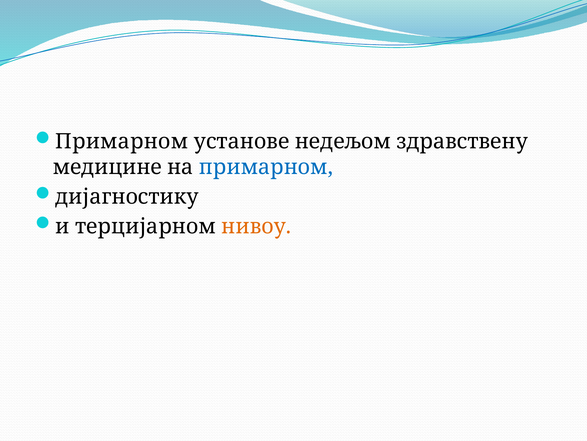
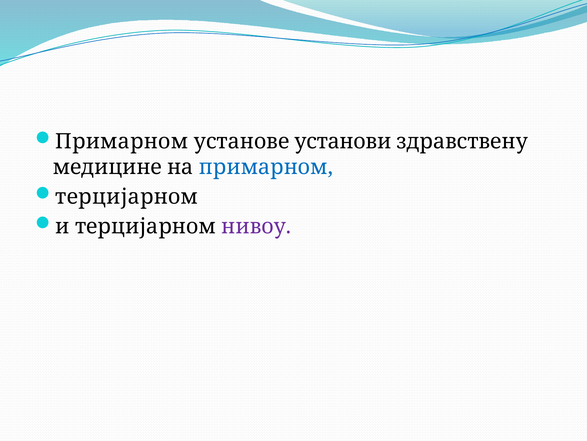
недељом: недељом -> установи (343, 141)
дијагностику: дијагностику -> терцијарном (127, 196)
нивоу colour: orange -> purple (256, 226)
